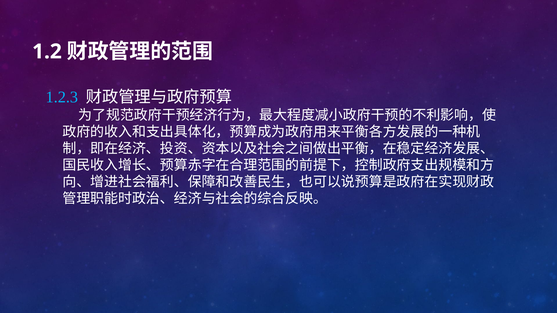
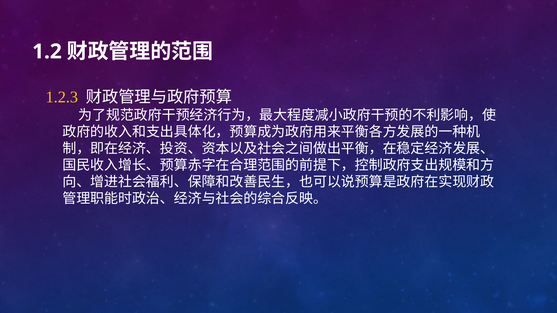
1.2.3 colour: light blue -> yellow (62, 97)
